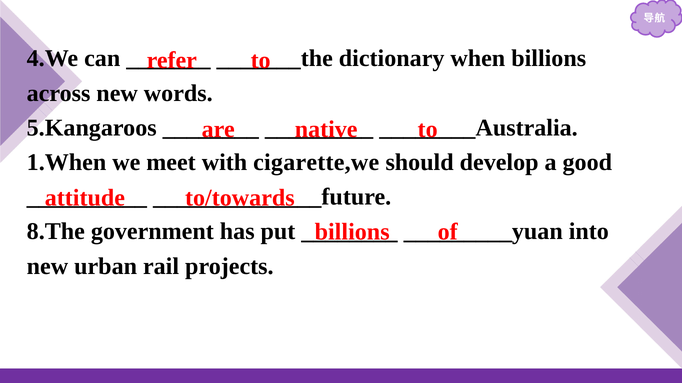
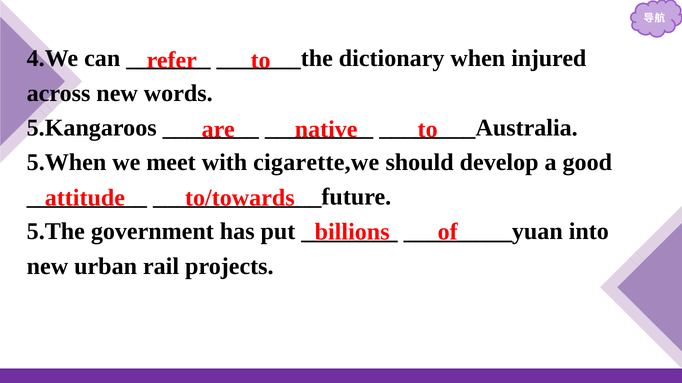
when billions: billions -> injured (549, 59)
1.When: 1.When -> 5.When (67, 163)
8.The: 8.The -> 5.The (56, 232)
